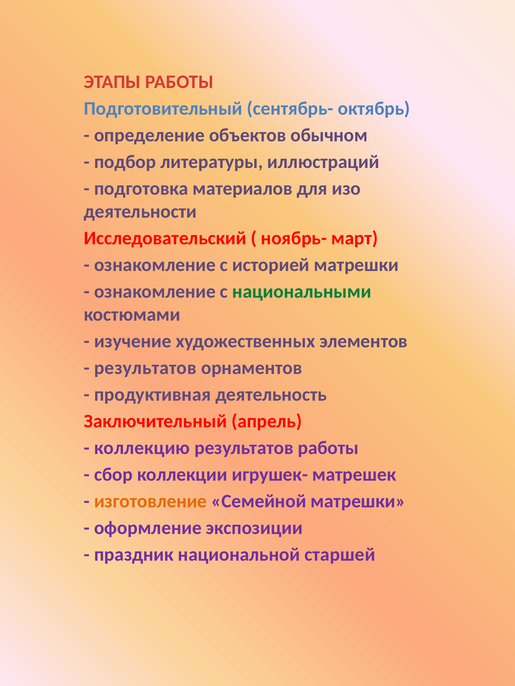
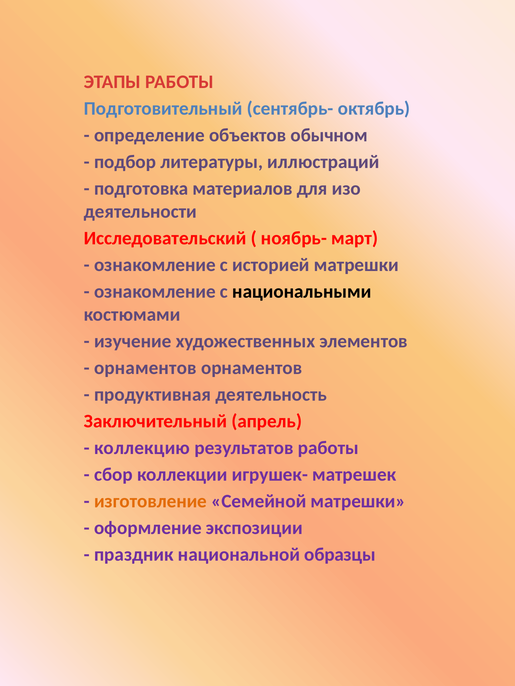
национальными colour: green -> black (302, 292)
результатов: результатов -> орнаментов (145, 368)
старшей: старшей -> образцы (340, 555)
